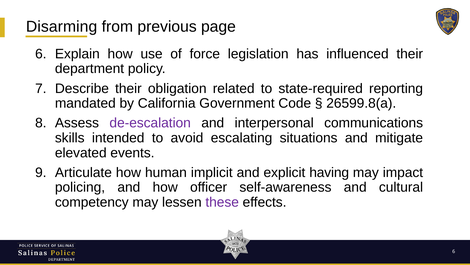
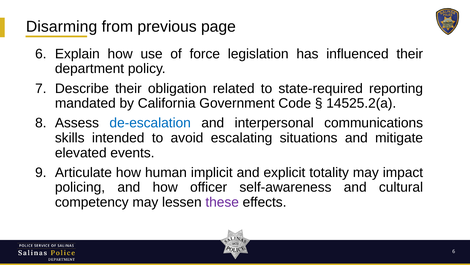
26599.8(a: 26599.8(a -> 14525.2(a (361, 103)
de-escalation colour: purple -> blue (150, 123)
having: having -> totality (329, 172)
